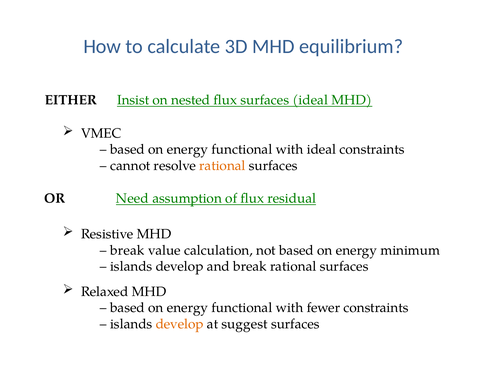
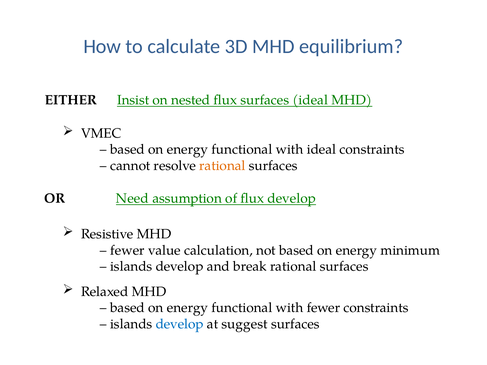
flux residual: residual -> develop (292, 198)
break: break -> fewer (127, 250)
develop colour: orange -> blue (180, 324)
